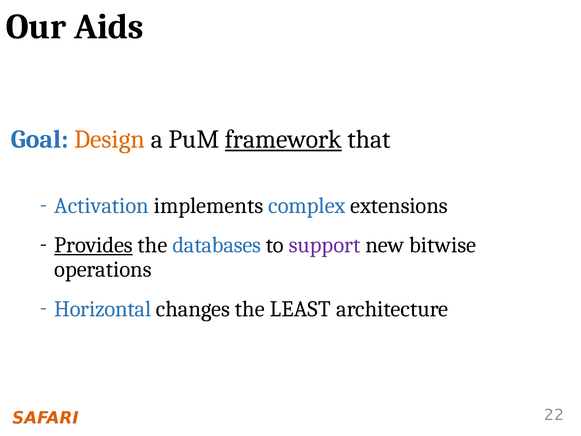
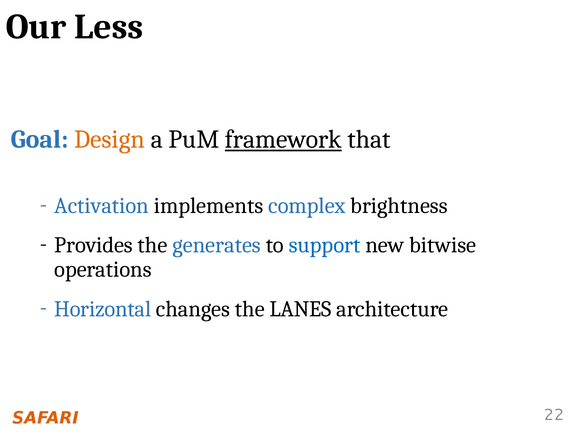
Aids: Aids -> Less (109, 27)
extensions: extensions -> brightness (399, 205)
Provides underline: present -> none (94, 245)
databases: databases -> generates (217, 245)
support colour: purple -> blue (325, 245)
LEAST: LEAST -> LANES (300, 309)
